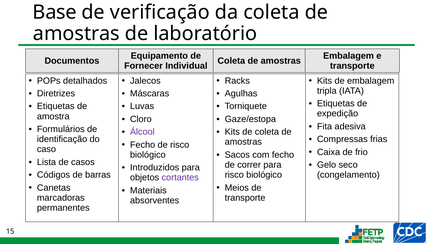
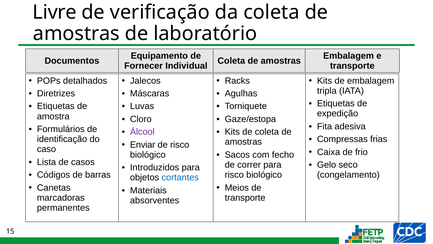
Base: Base -> Livre (55, 12)
Fecho: Fecho -> Enviar (143, 144)
cortantes colour: purple -> blue (180, 177)
